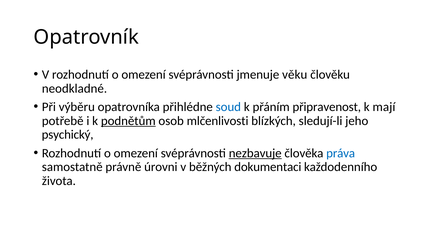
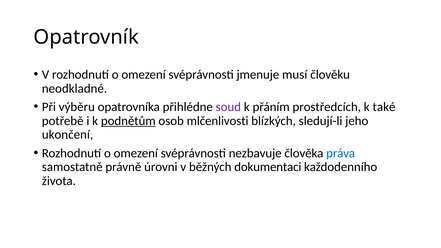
věku: věku -> musí (295, 75)
soud colour: blue -> purple (228, 107)
připravenost: připravenost -> prostředcích (327, 107)
mají: mají -> také (384, 107)
psychický: psychický -> ukončení (68, 135)
nezbavuje underline: present -> none (255, 153)
